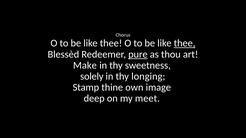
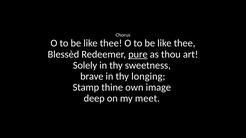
thee underline: present -> none (185, 43)
Make: Make -> Solely (85, 65)
solely: solely -> brave (92, 77)
